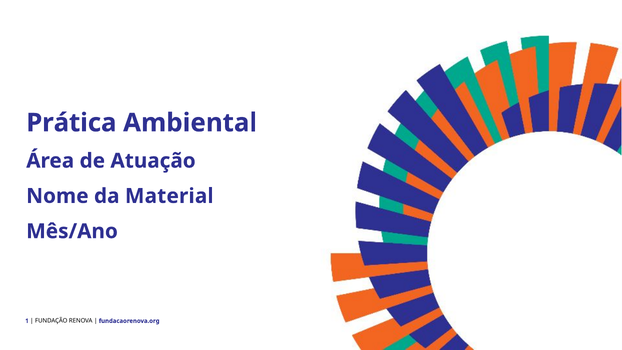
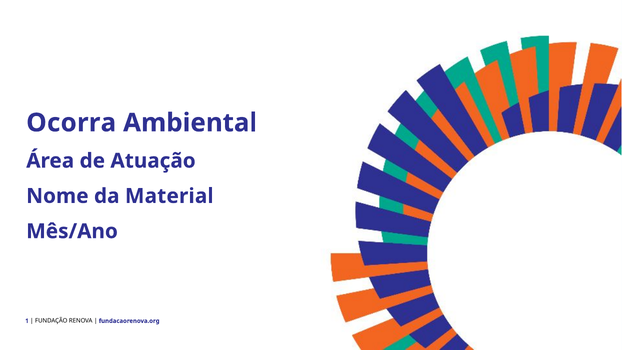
Prática: Prática -> Ocorra (71, 123)
